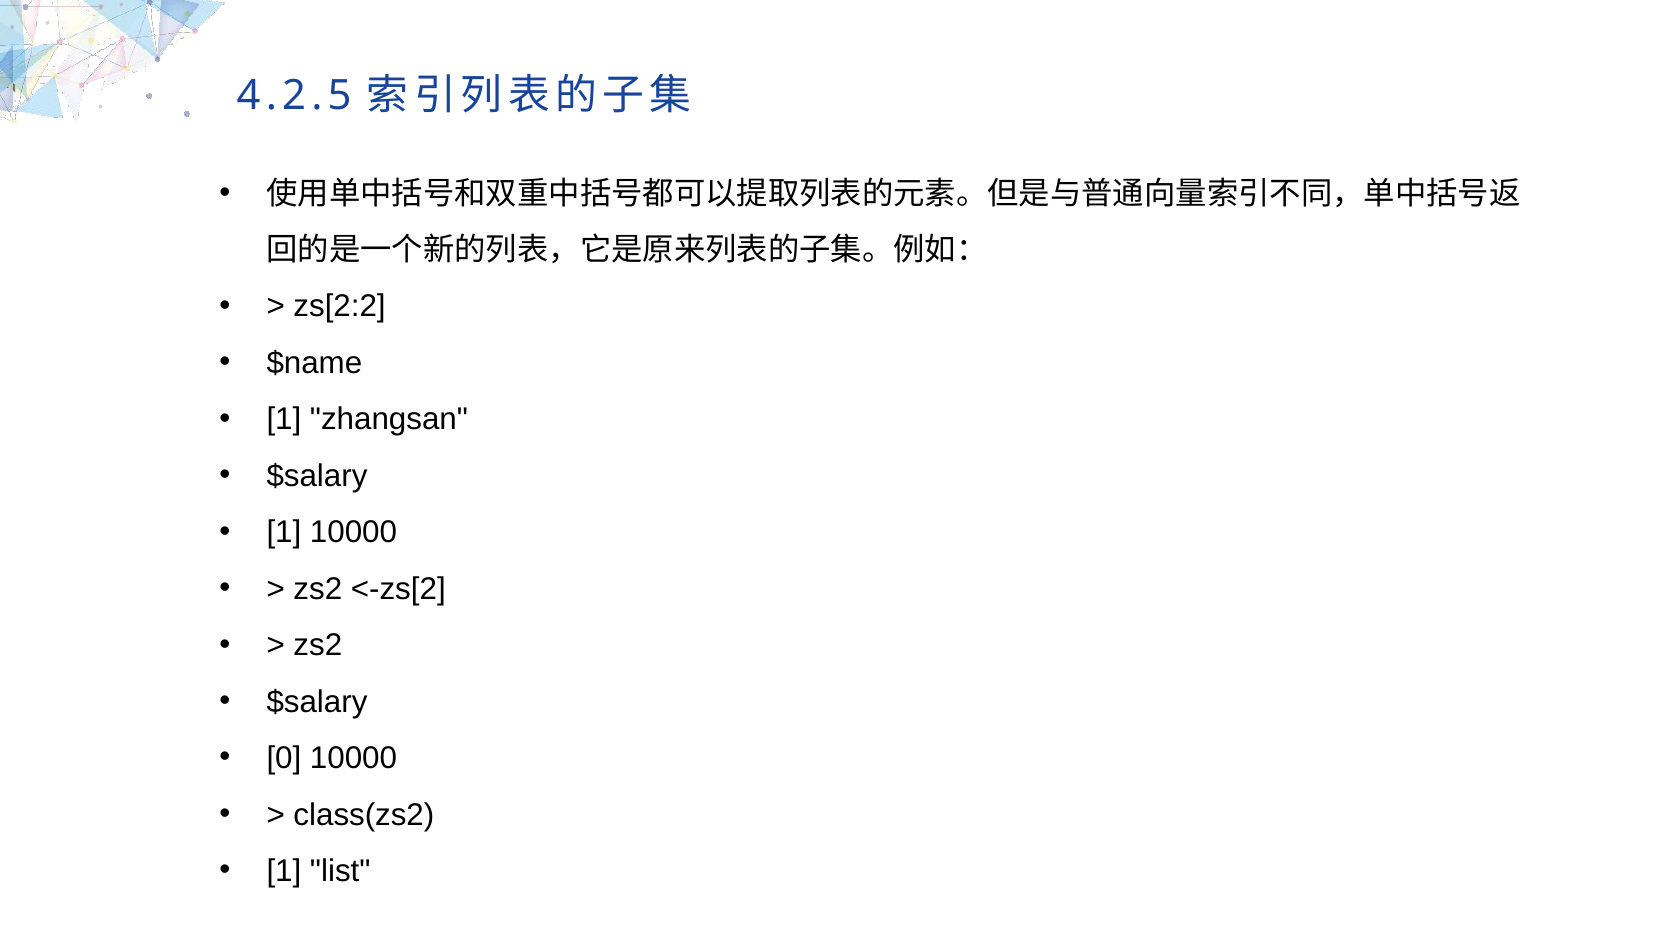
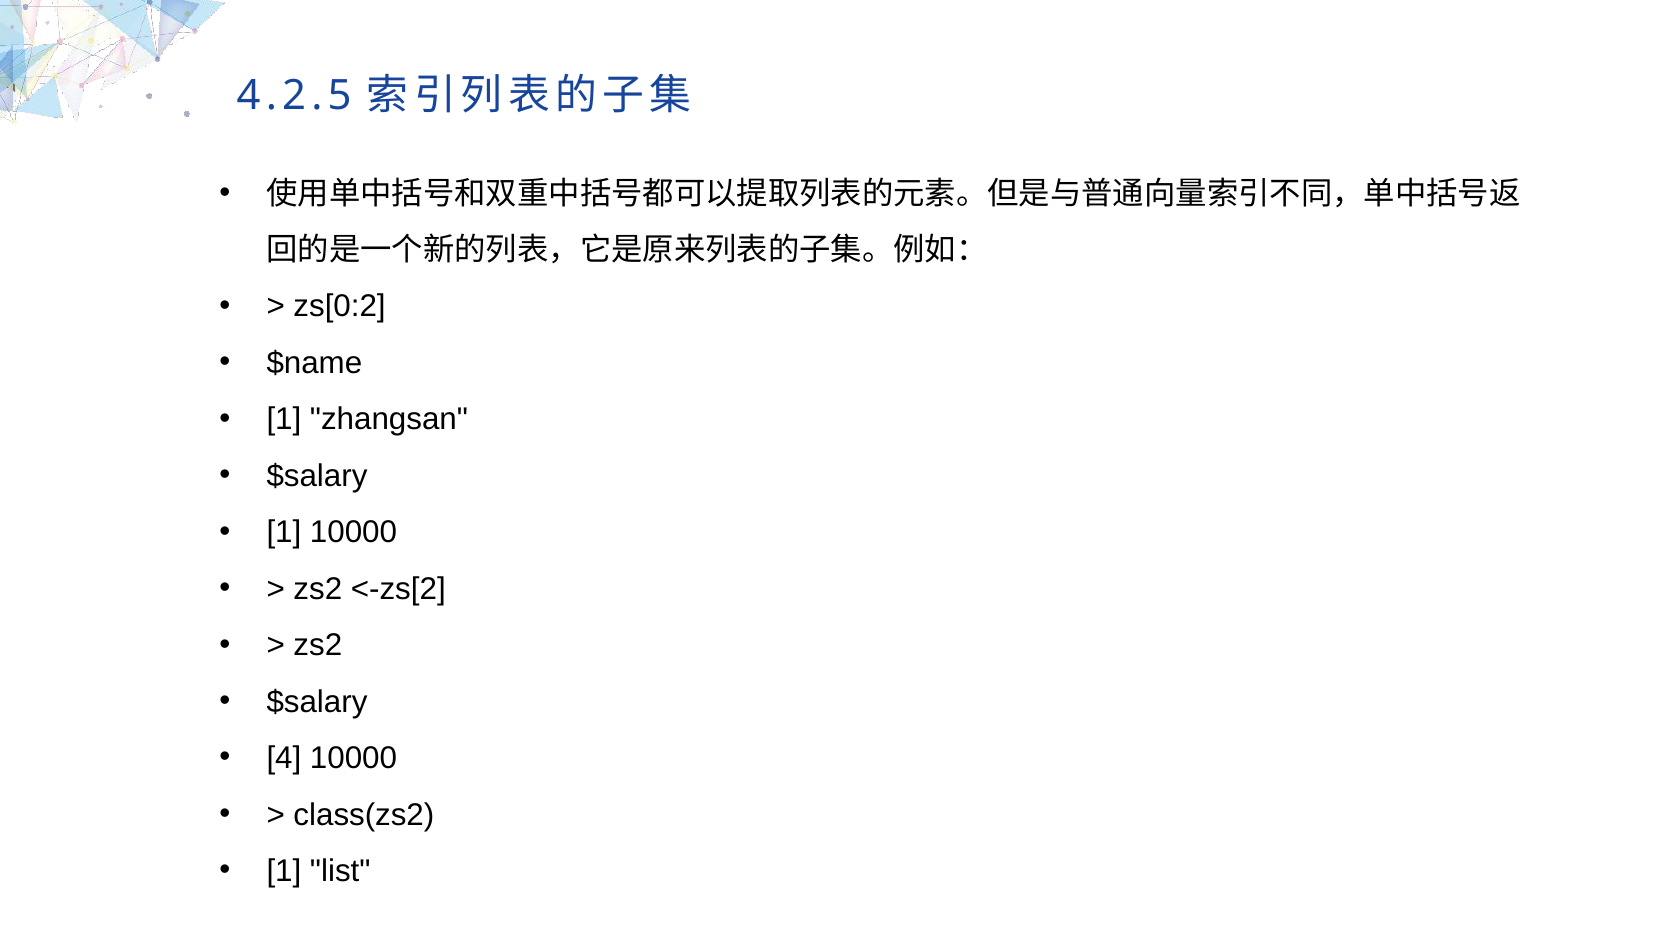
zs[2:2: zs[2:2 -> zs[0:2 (340, 306)
0: 0 -> 4 (284, 758)
